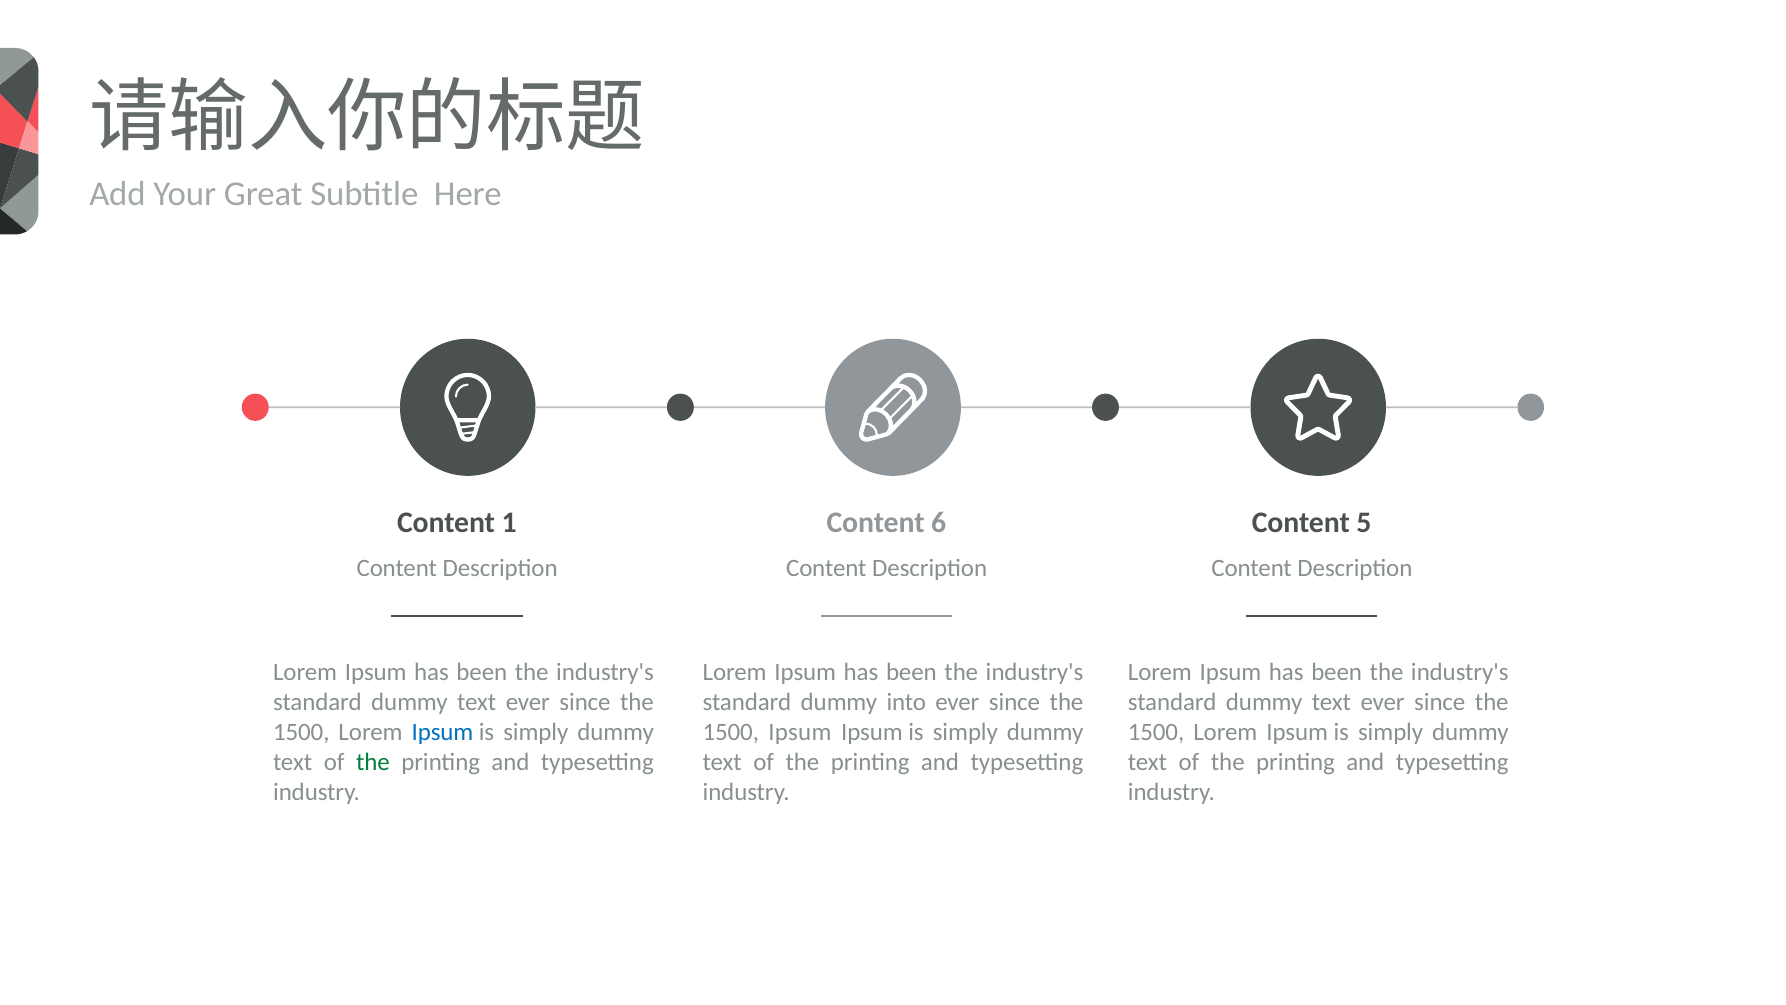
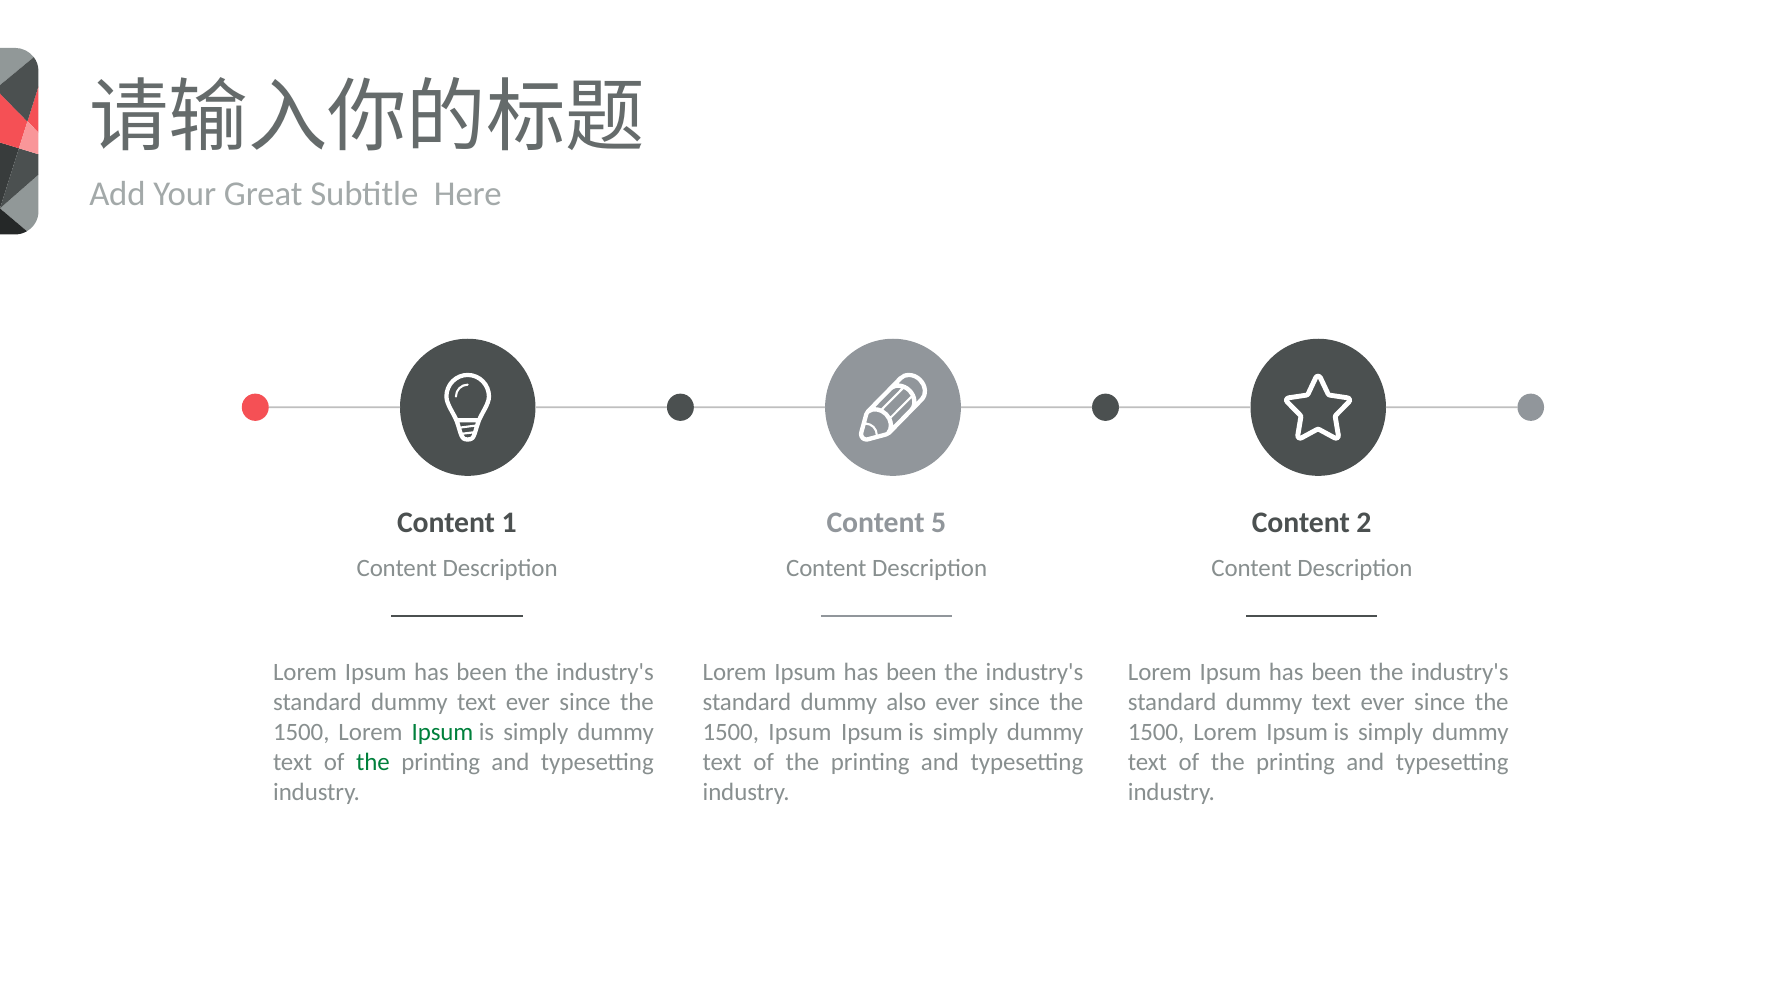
6: 6 -> 5 (939, 523)
5: 5 -> 2 (1364, 523)
into: into -> also (906, 702)
Ipsum colour: blue -> green (442, 732)
